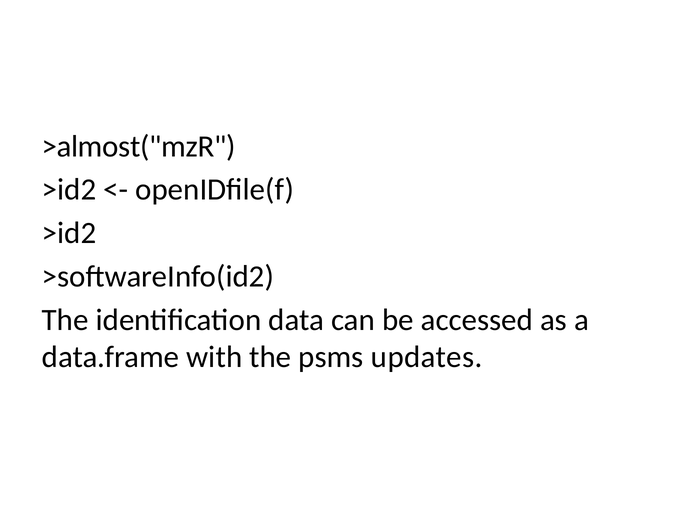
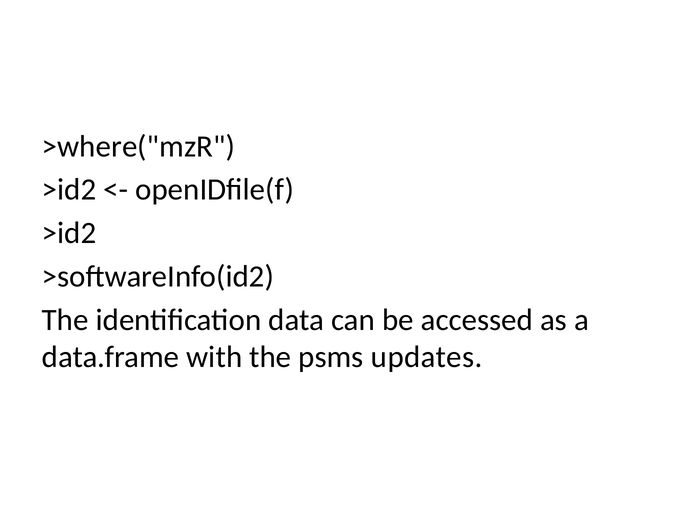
>almost("mzR: >almost("mzR -> >where("mzR (138, 146)
